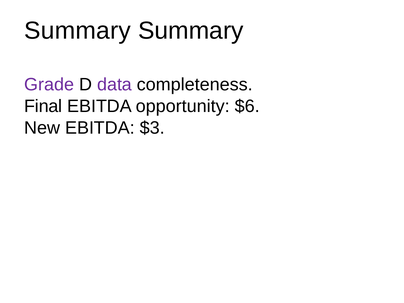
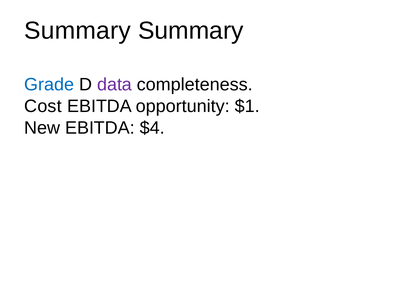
Grade colour: purple -> blue (49, 85)
Final: Final -> Cost (43, 106)
$6: $6 -> $1 (247, 106)
$3: $3 -> $4 (152, 128)
